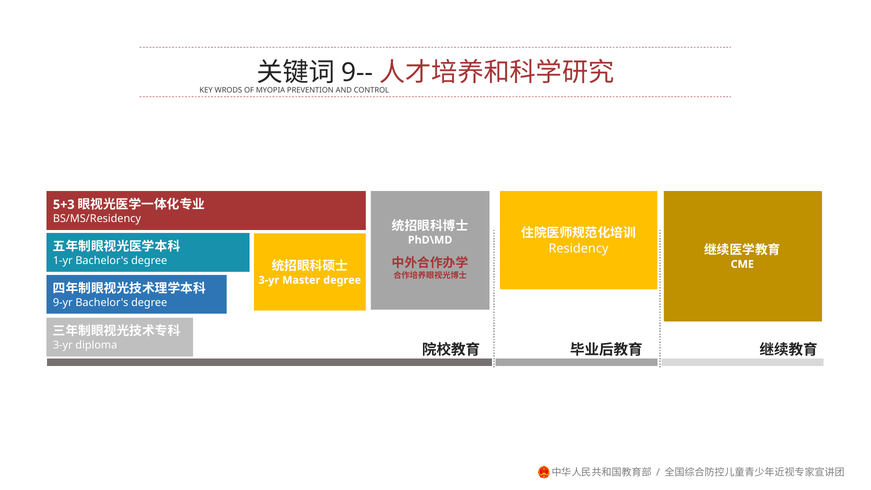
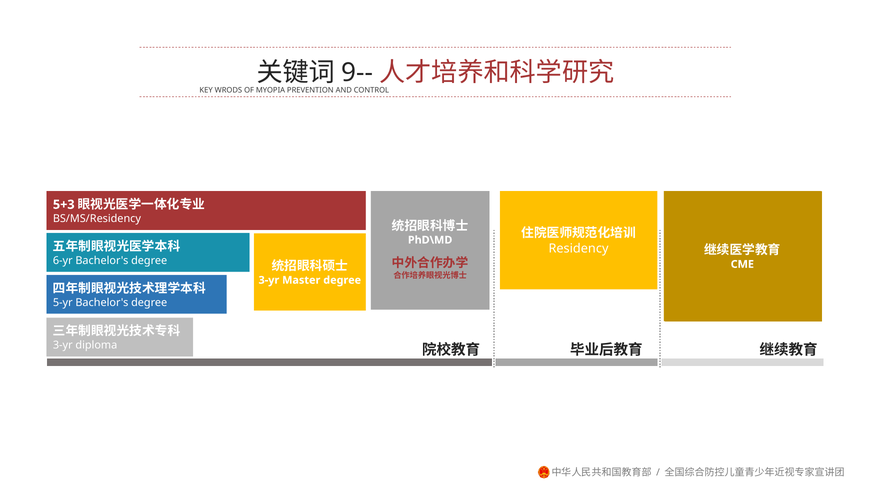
1-yr: 1-yr -> 6-yr (63, 261)
9-yr: 9-yr -> 5-yr (63, 302)
